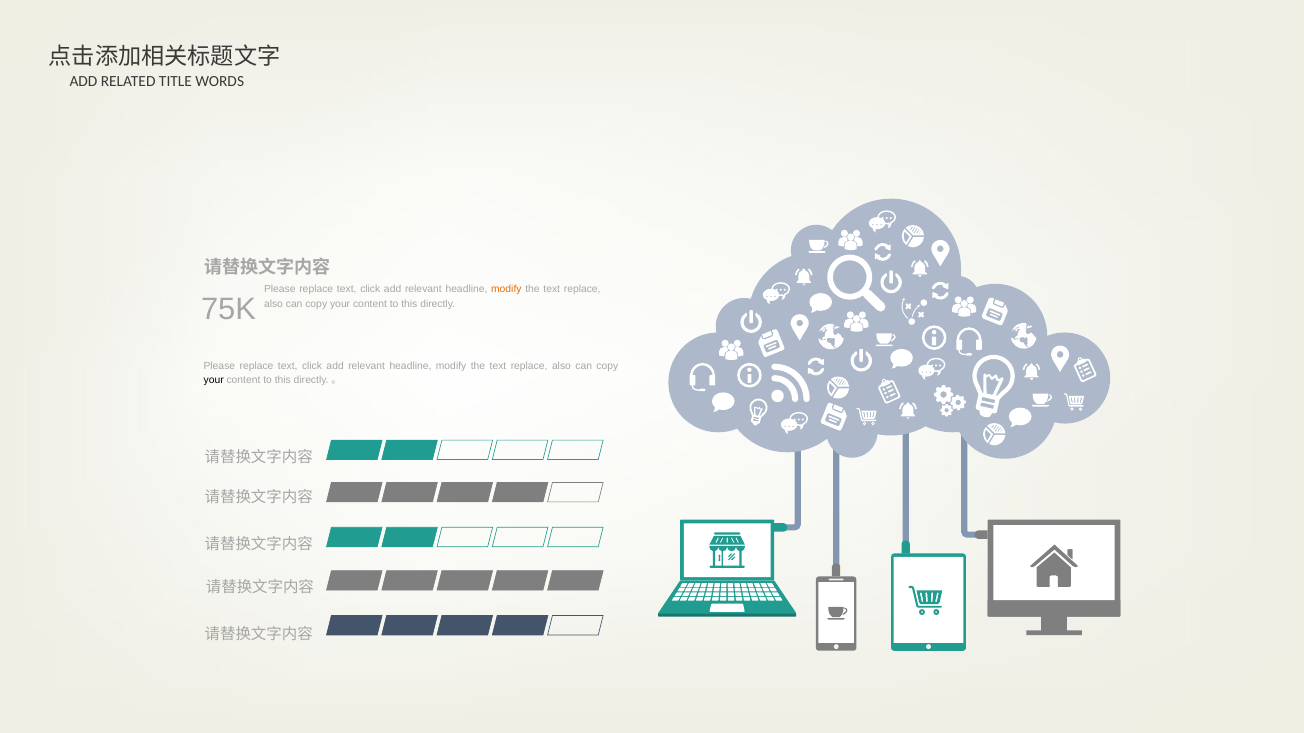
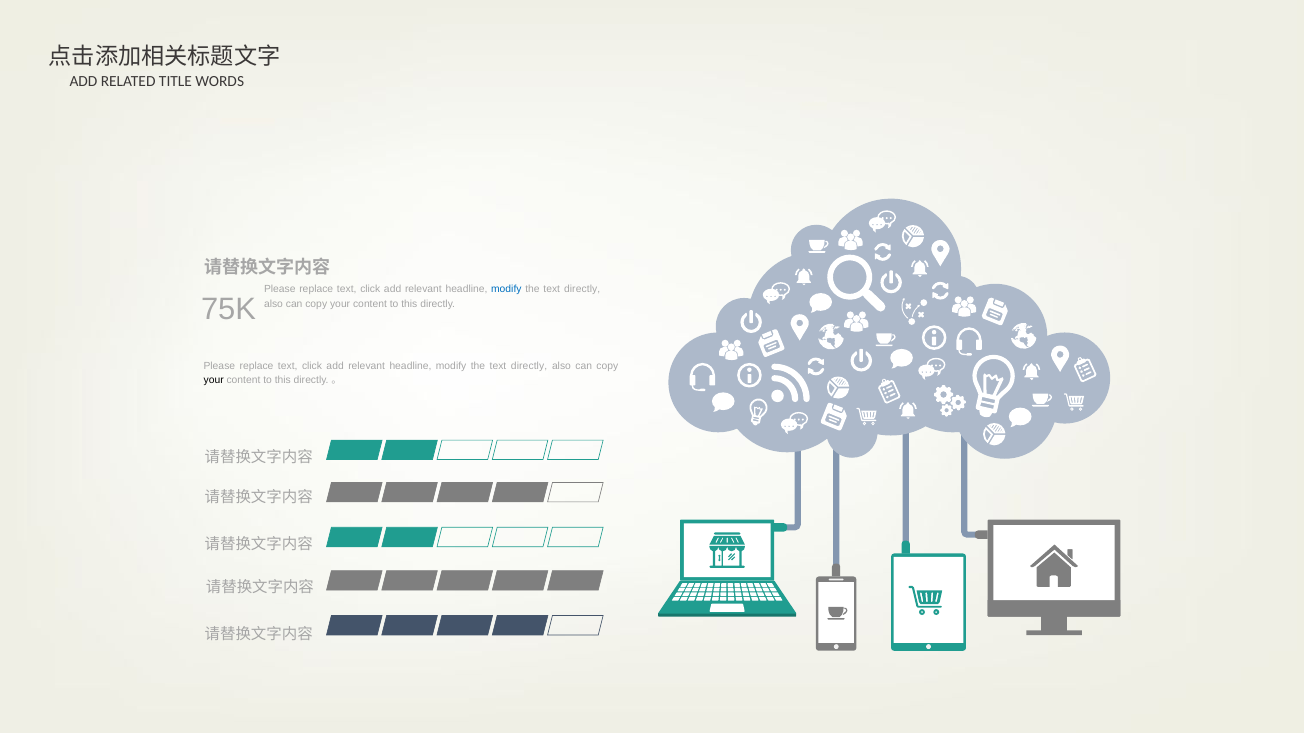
modify colour: orange -> blue (506, 289)
replace: replace -> directly (582, 289)
replace: replace -> directly (529, 366)
